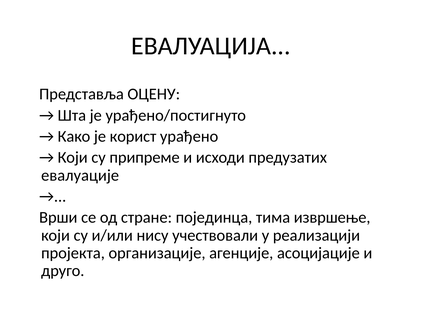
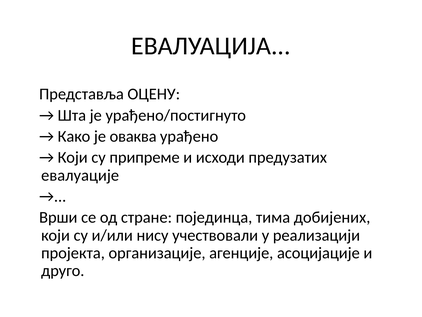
корист: корист -> оваква (133, 136)
извршење: извршење -> добијених (332, 217)
